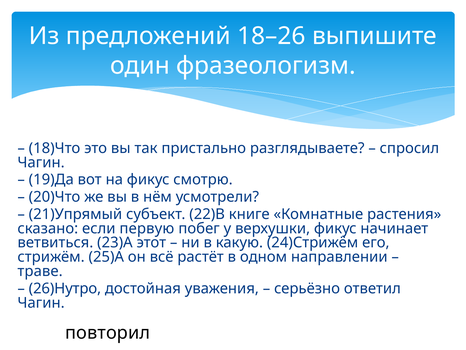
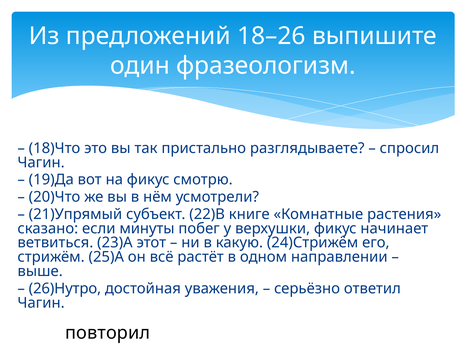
первую: первую -> минуты (147, 228)
траве: траве -> выше (40, 271)
